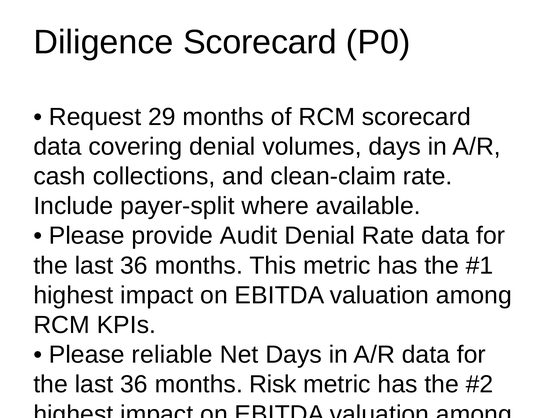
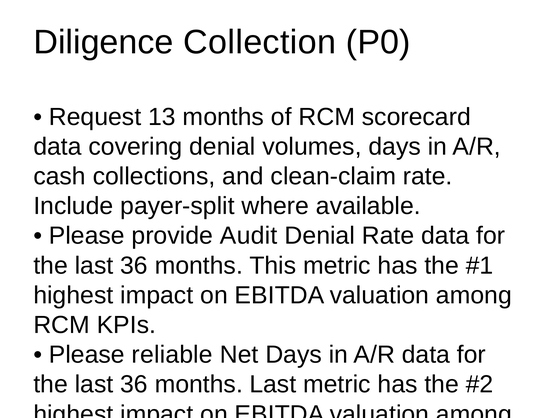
Diligence Scorecard: Scorecard -> Collection (260, 42)
29: 29 -> 13 (162, 117)
months Risk: Risk -> Last (273, 385)
